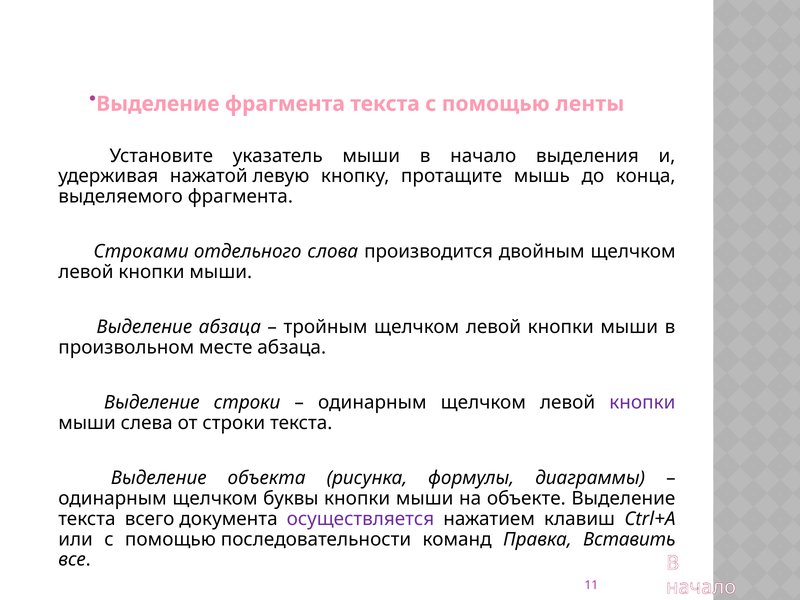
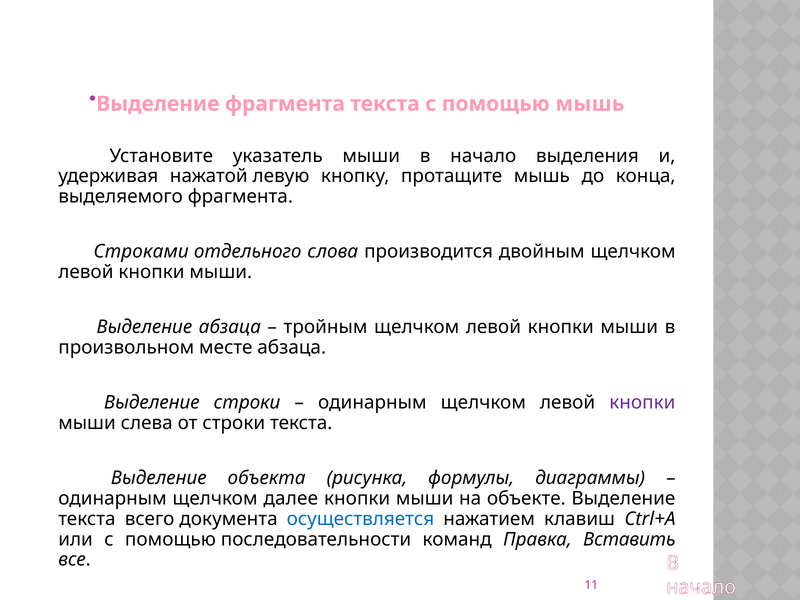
помощью ленты: ленты -> мышь (590, 104)
буквы: буквы -> далее (291, 499)
осуществляется colour: purple -> blue (360, 519)
